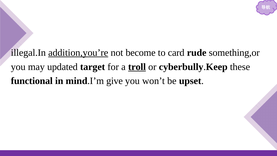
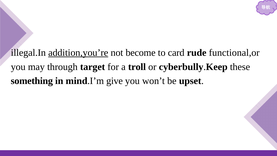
something,or: something,or -> functional,or (234, 53)
updated: updated -> through (62, 67)
troll underline: present -> none (137, 67)
functional: functional -> something (32, 81)
